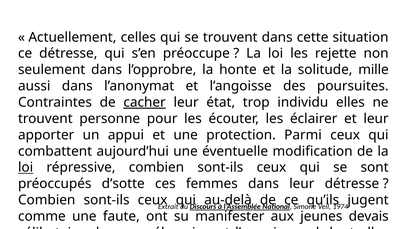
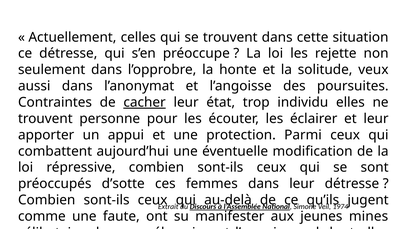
mille: mille -> veux (373, 70)
loi underline: present -> none (26, 167)
devais: devais -> mines (369, 216)
